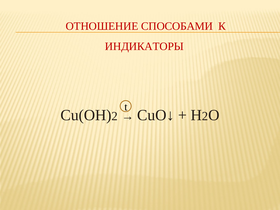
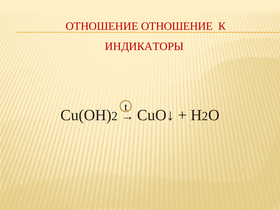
ОТНОШЕНИЕ СПОСОБАМИ: СПОСОБАМИ -> ОТНОШЕНИЕ (177, 26)
